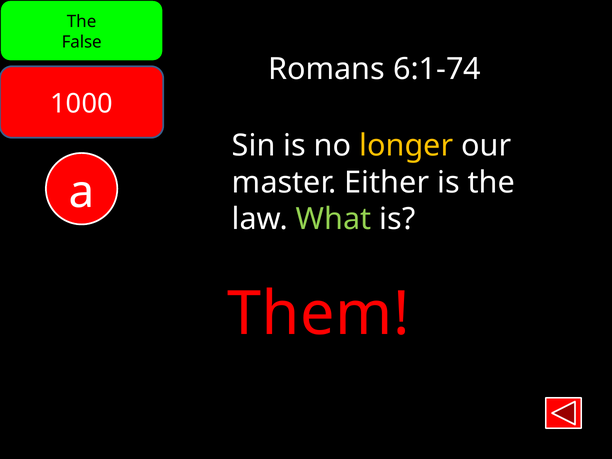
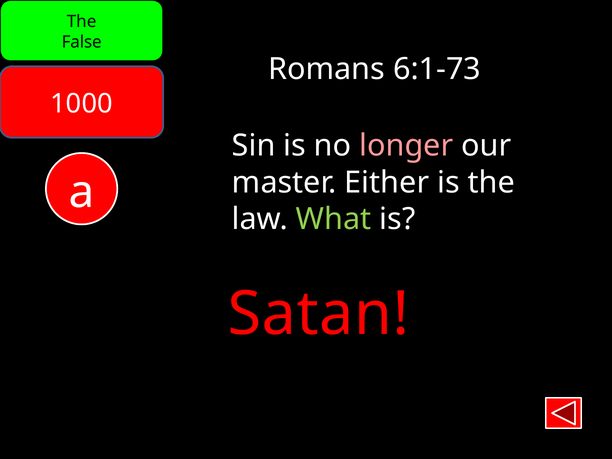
6:1-74: 6:1-74 -> 6:1-73 (437, 69)
longer colour: yellow -> pink (406, 146)
Them: Them -> Satan (318, 314)
